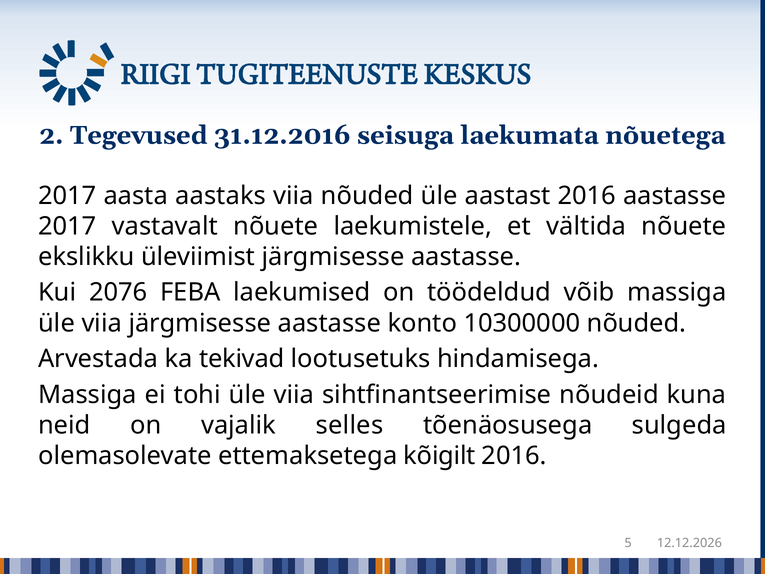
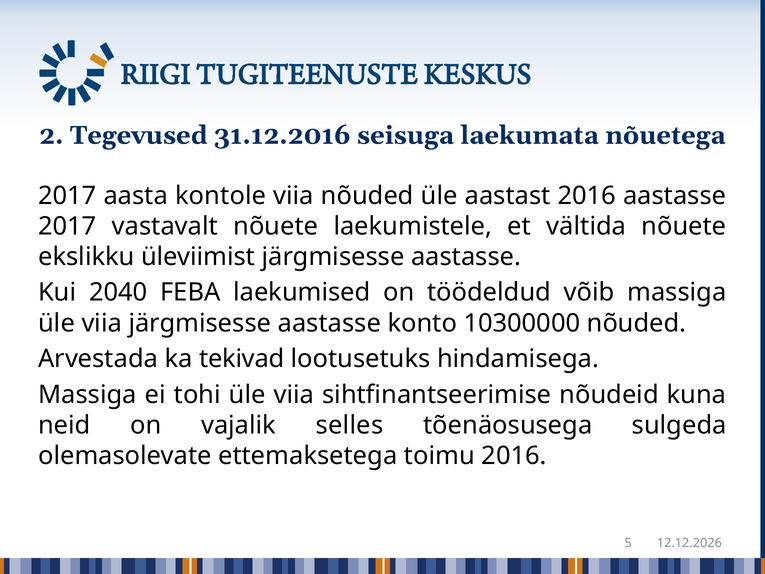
aastaks: aastaks -> kontole (221, 196)
2076: 2076 -> 2040 (118, 292)
kõigilt: kõigilt -> toimu (439, 456)
